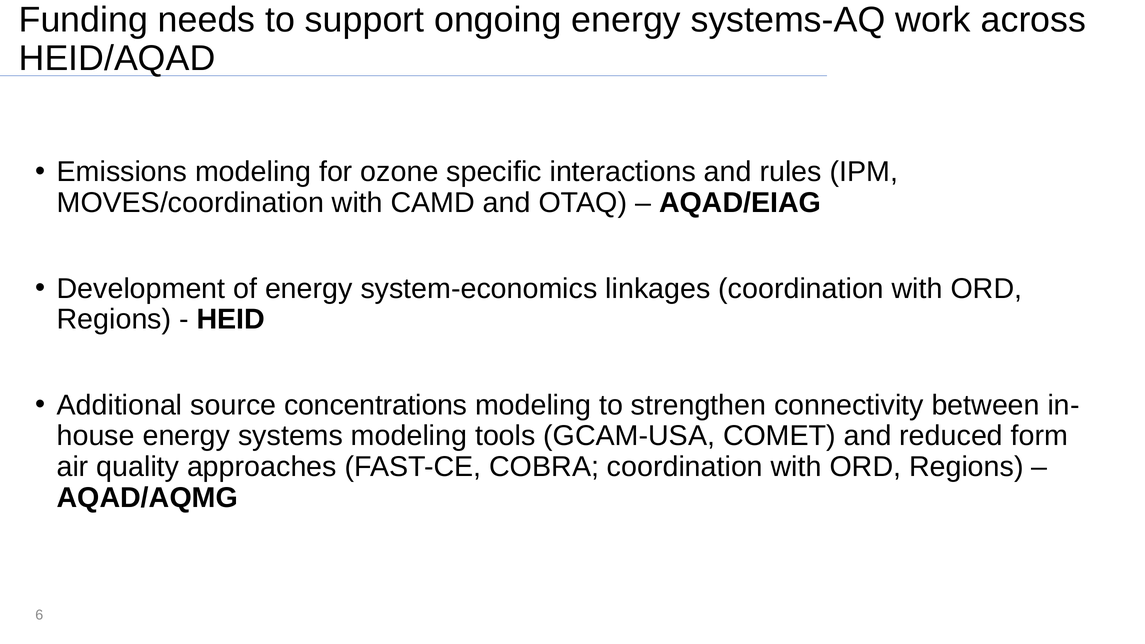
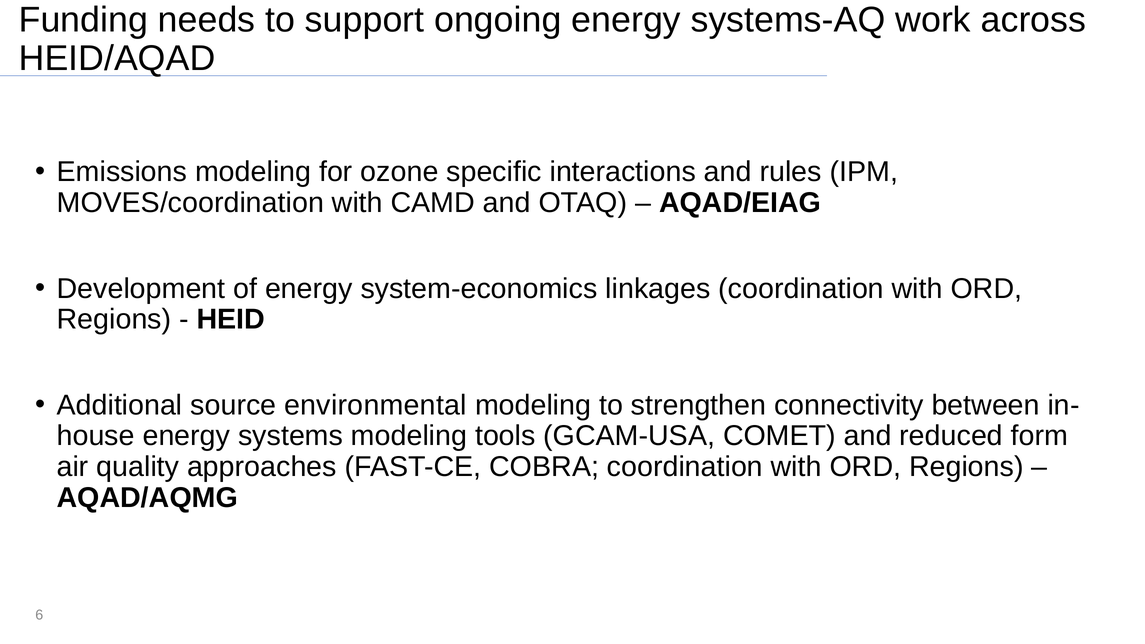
concentrations: concentrations -> environmental (375, 405)
